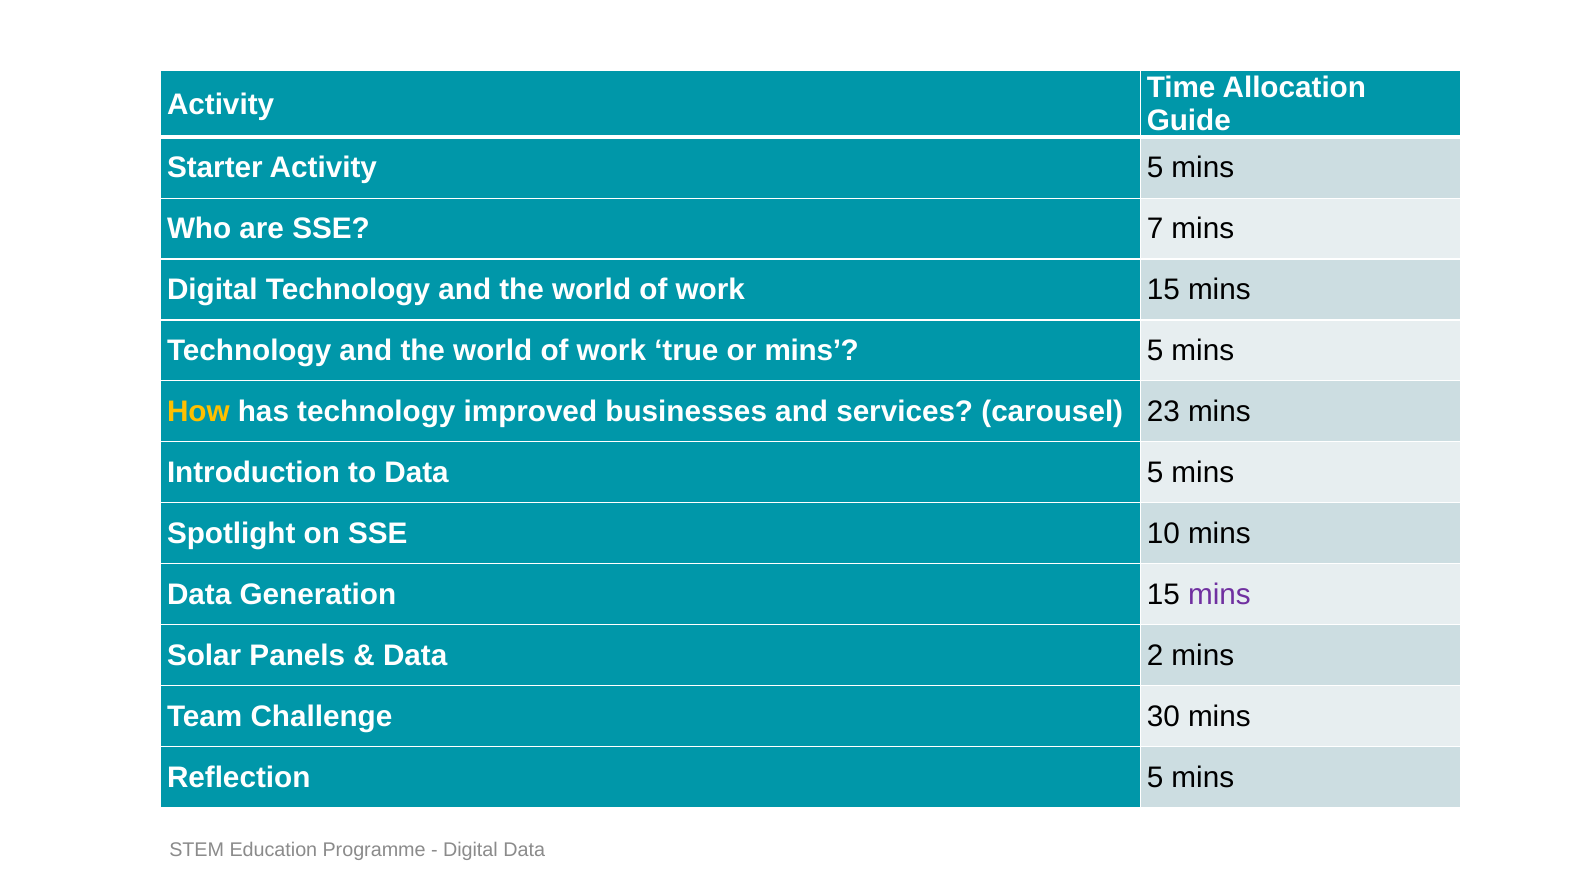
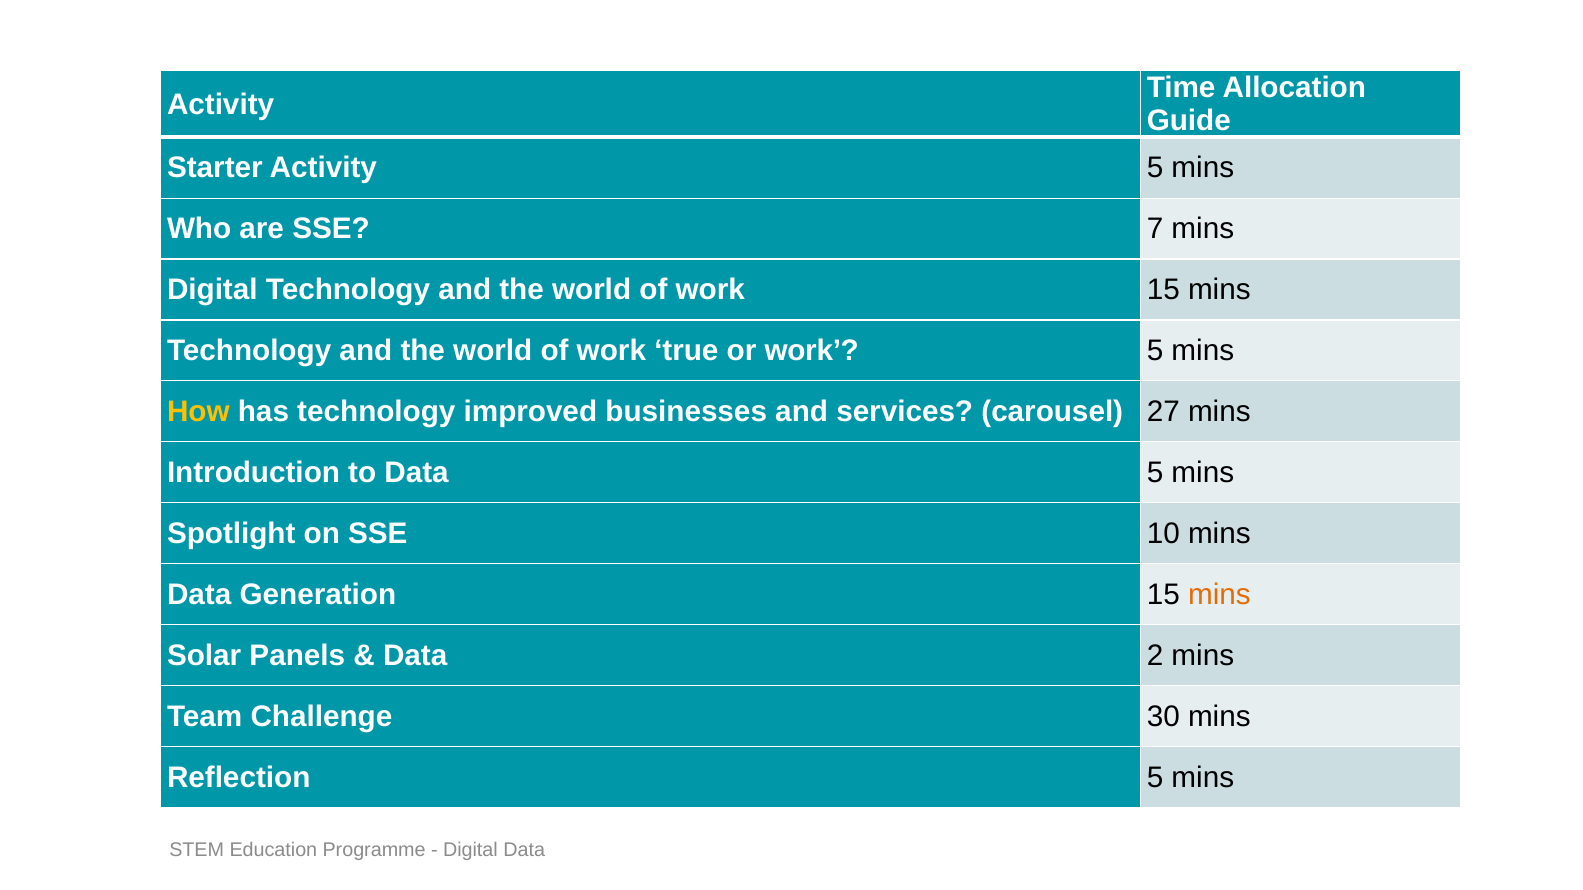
or mins: mins -> work (812, 351)
23: 23 -> 27 (1163, 412)
mins colour: purple -> orange (1219, 595)
